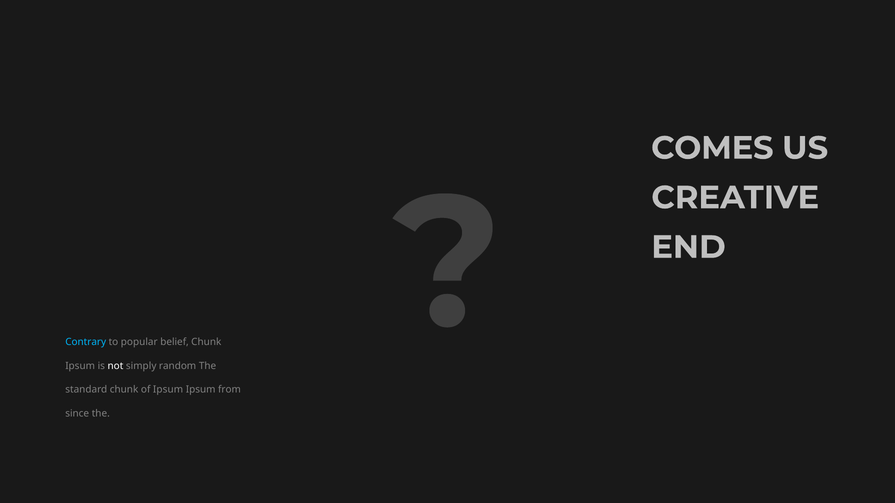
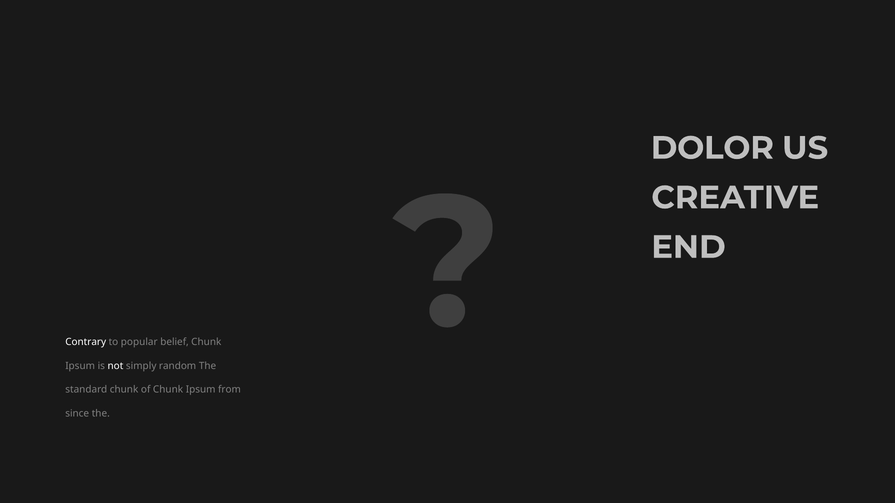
COMES: COMES -> DOLOR (712, 148)
Contrary colour: light blue -> white (86, 342)
of Ipsum: Ipsum -> Chunk (168, 390)
